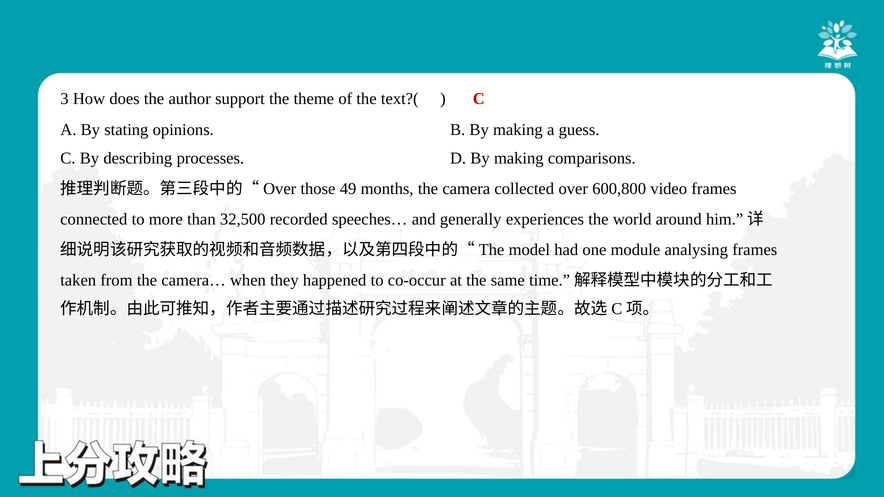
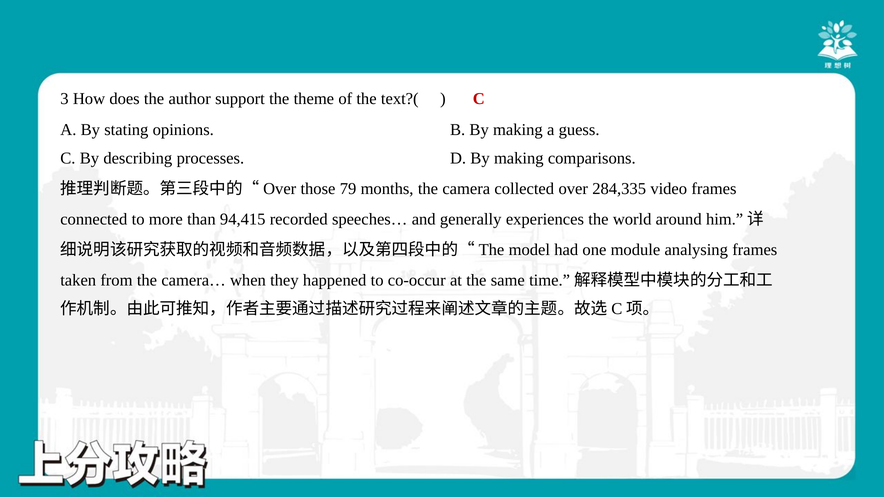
49: 49 -> 79 (348, 189)
600,800: 600,800 -> 284,335 (619, 189)
32,500: 32,500 -> 94,415 (243, 220)
